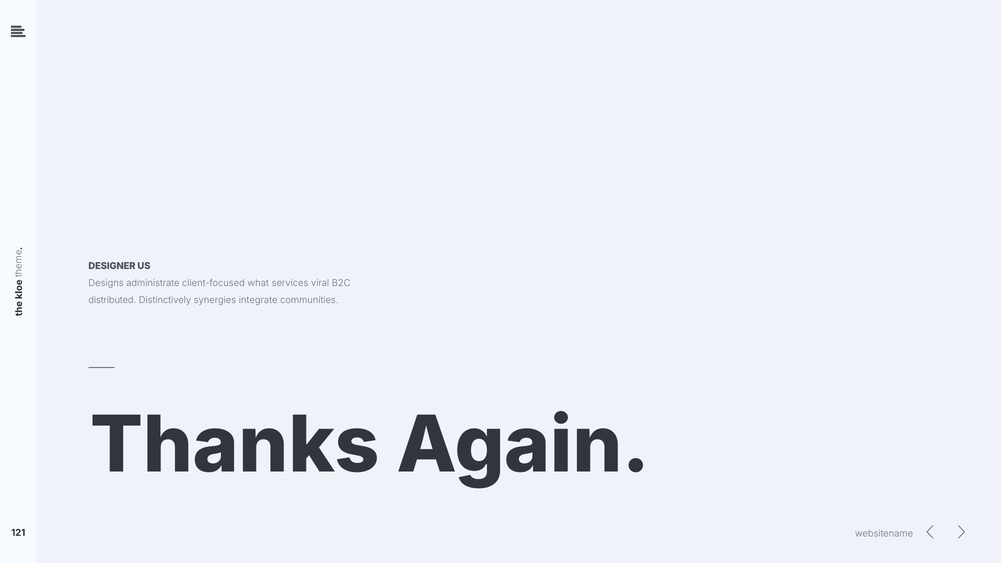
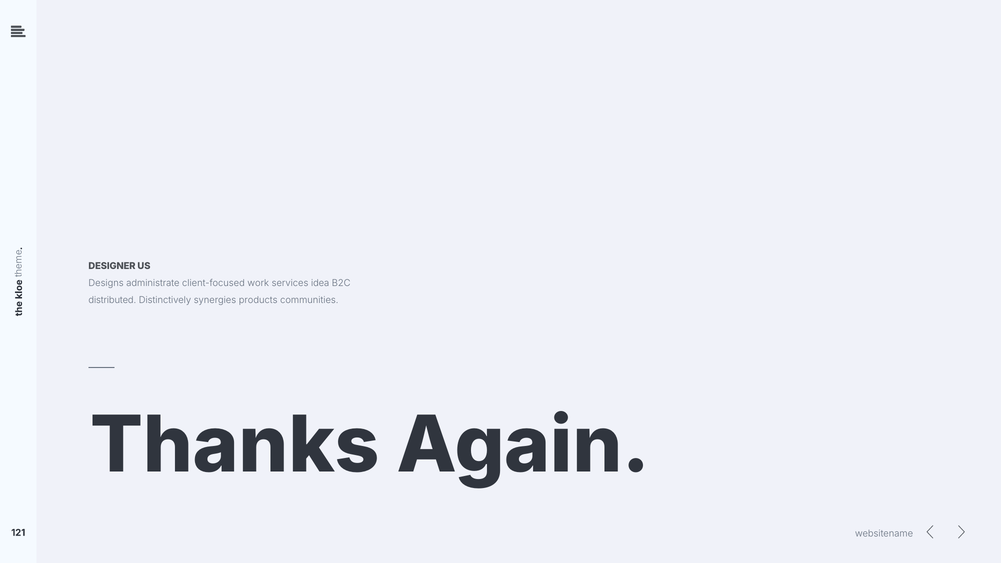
what: what -> work (258, 283)
viral: viral -> idea (320, 283)
integrate: integrate -> products (258, 300)
